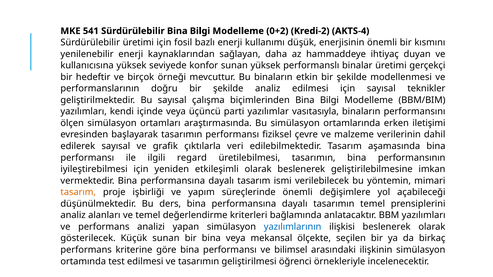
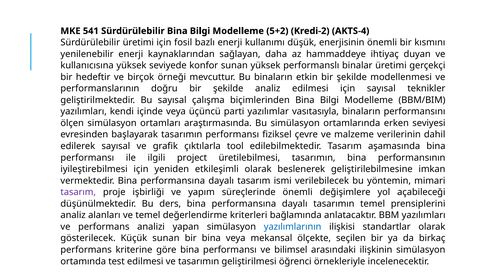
0+2: 0+2 -> 5+2 (277, 31)
iletişimi: iletişimi -> seviyesi (429, 123)
veri: veri -> tool (235, 146)
regard: regard -> project (192, 158)
tasarım colour: orange -> purple (78, 192)
ilişkisi beslenerek: beslenerek -> standartlar (387, 227)
